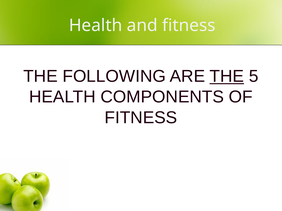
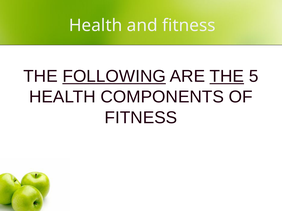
FOLLOWING underline: none -> present (114, 76)
